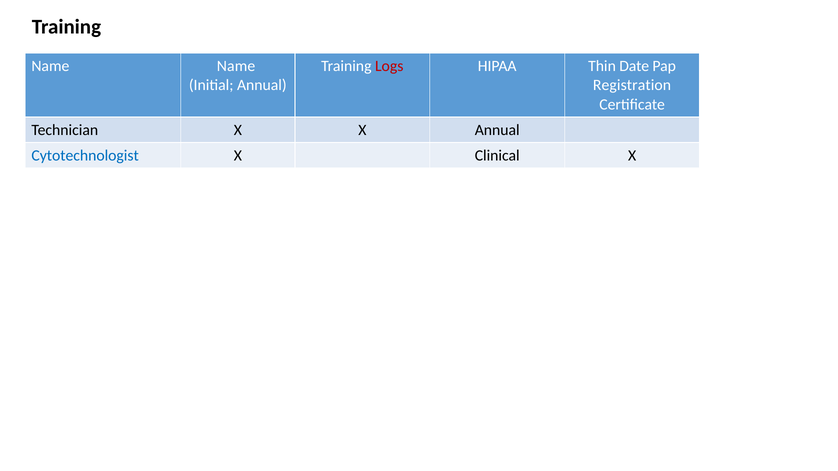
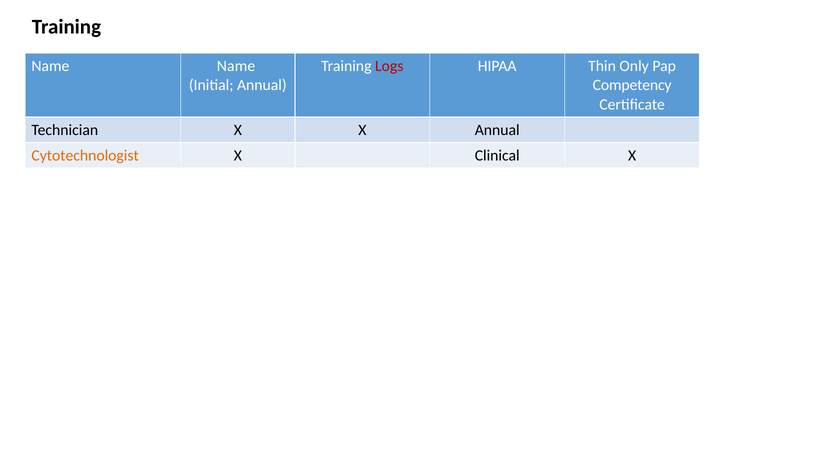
Date: Date -> Only (634, 66)
Registration: Registration -> Competency (632, 85)
Cytotechnologist colour: blue -> orange (85, 156)
